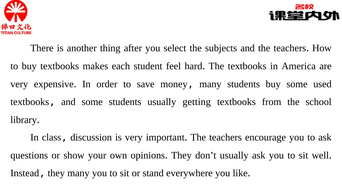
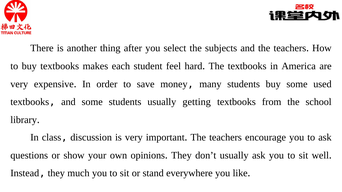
they many: many -> much (78, 173)
